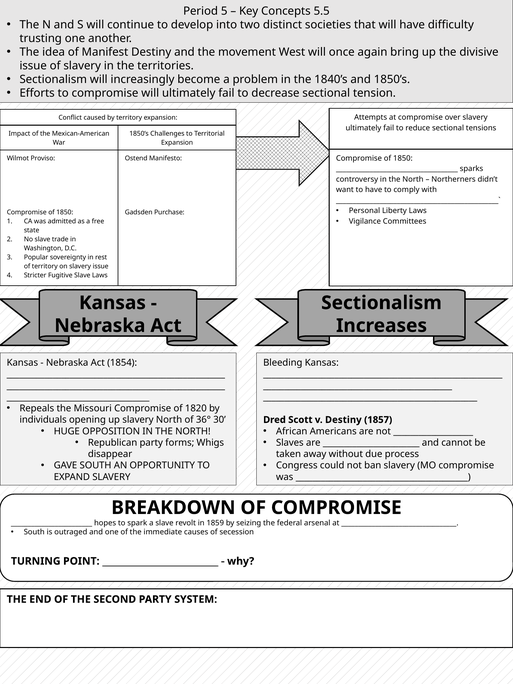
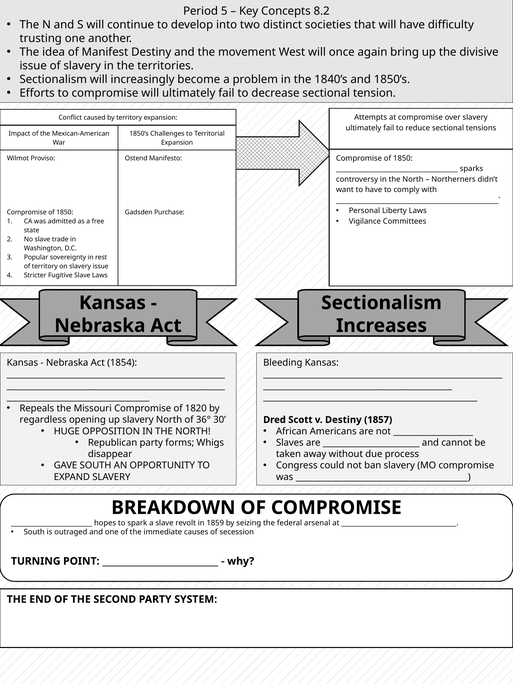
5.5: 5.5 -> 8.2 (322, 11)
individuals: individuals -> regardless (43, 420)
